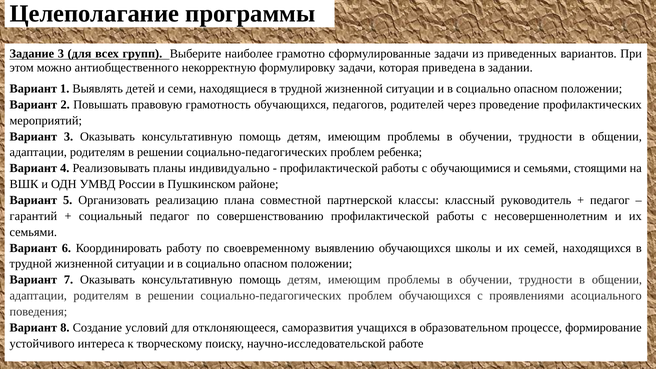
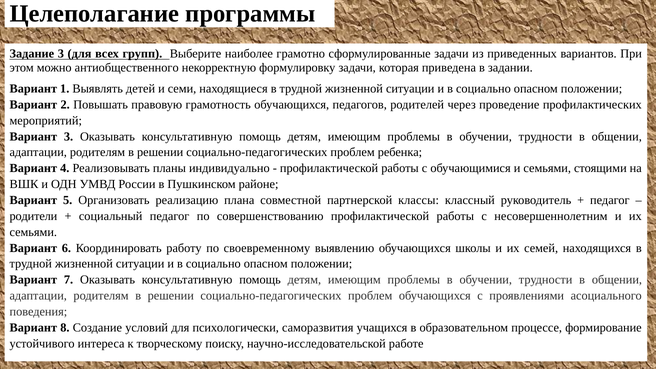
гарантий: гарантий -> родители (33, 216)
отклоняющееся: отклоняющееся -> психологически (236, 328)
